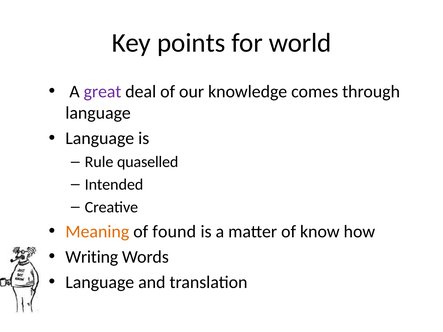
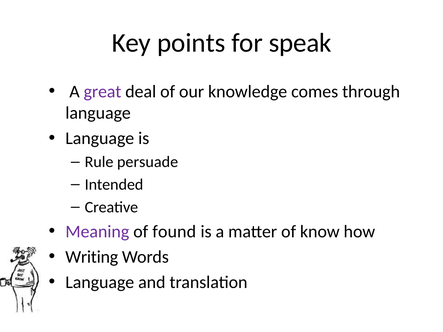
world: world -> speak (300, 43)
quaselled: quaselled -> persuade (148, 162)
Meaning colour: orange -> purple (97, 232)
